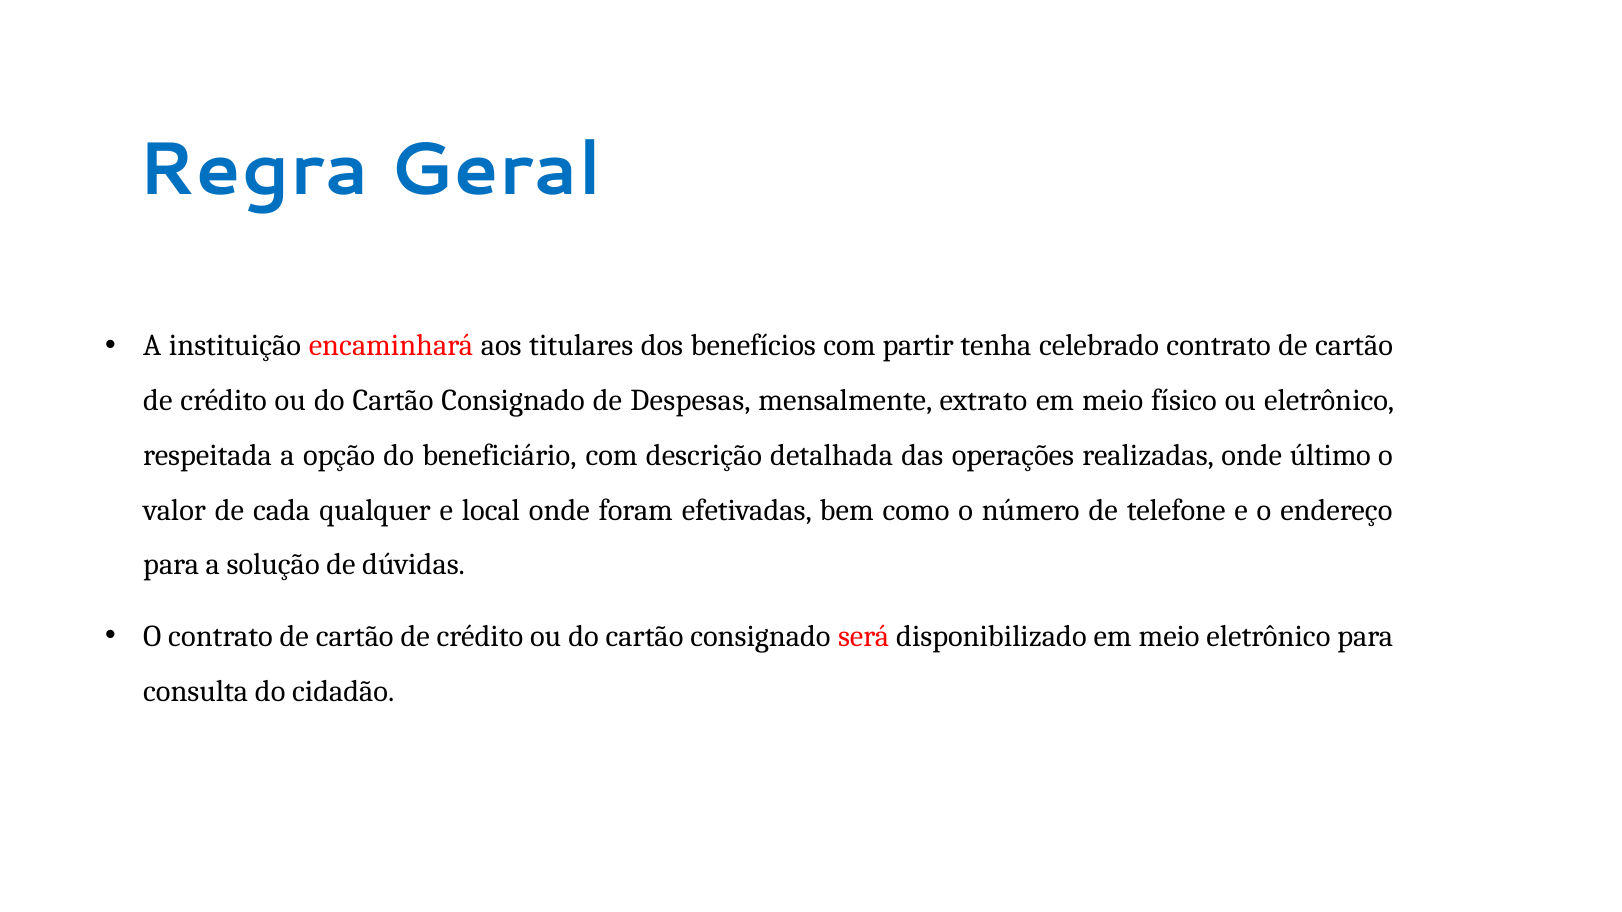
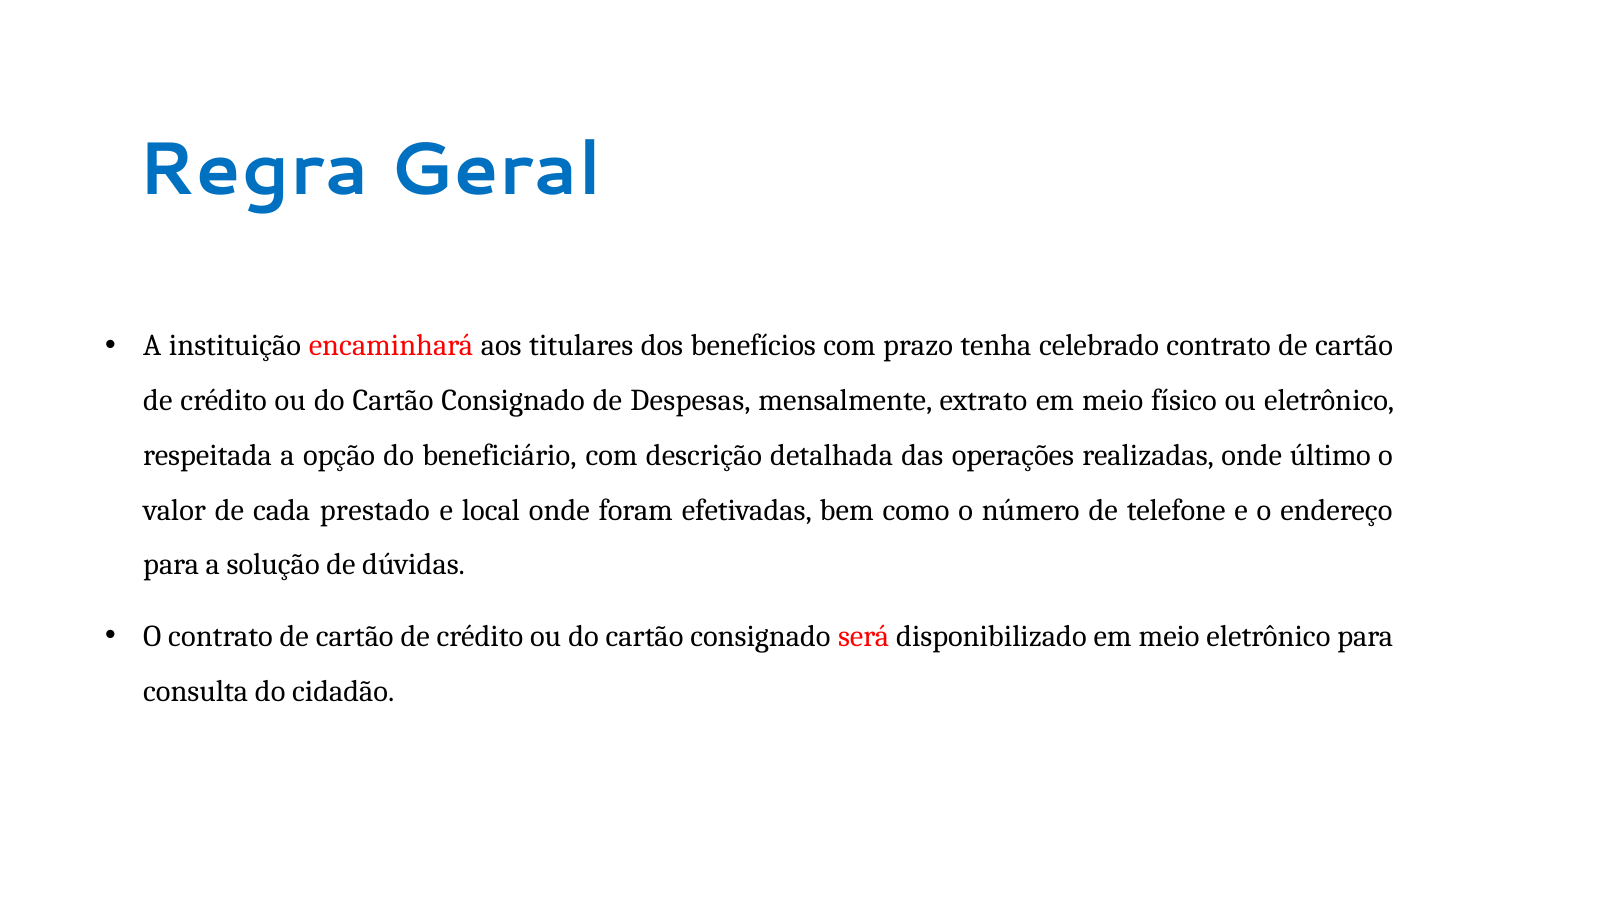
partir: partir -> prazo (918, 346)
qualquer: qualquer -> prestado (375, 510)
